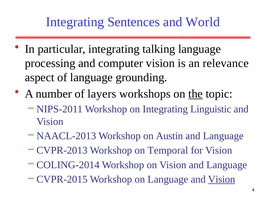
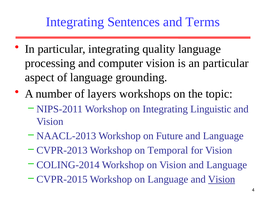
World: World -> Terms (203, 22)
talking: talking -> quality (159, 49)
an relevance: relevance -> particular (226, 63)
the underline: present -> none (196, 94)
Austin: Austin -> Future (169, 136)
